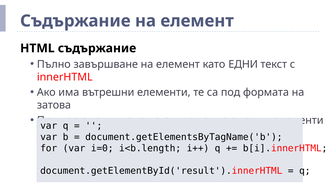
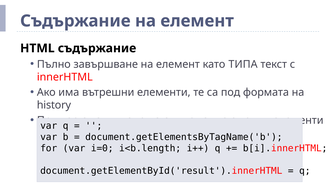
като ЕДНИ: ЕДНИ -> ТИПА (243, 64)
затова: затова -> history (54, 105)
